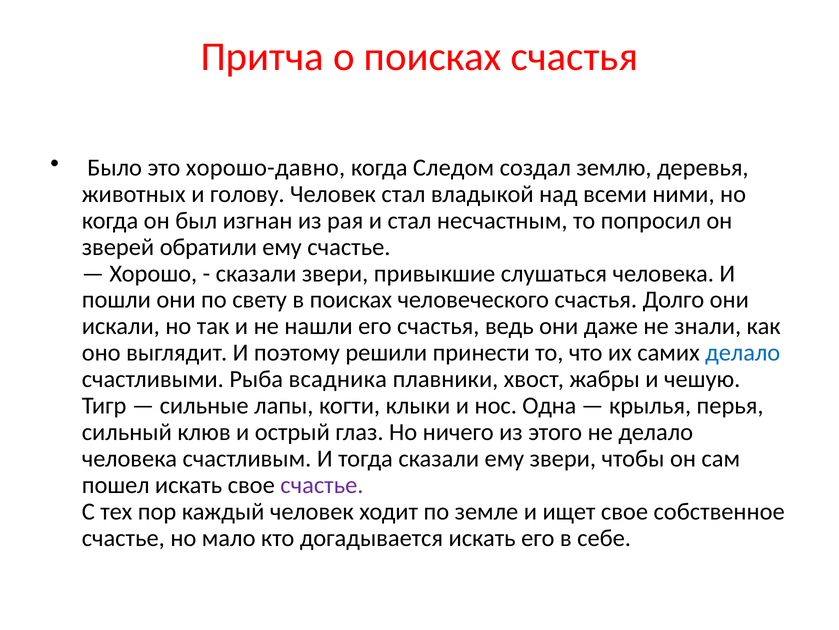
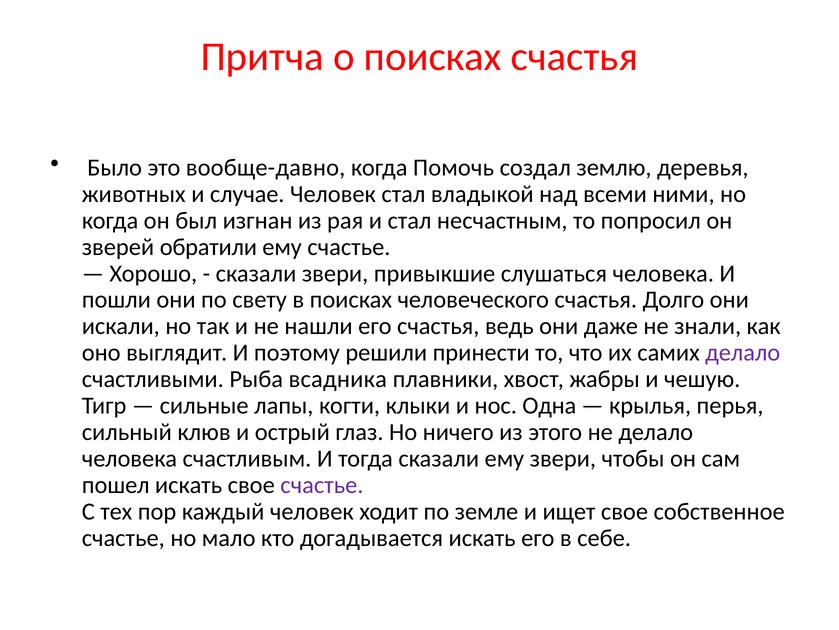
хорошо-давно: хорошо-давно -> вообще-давно (266, 167)
Следом: Следом -> Помочь (454, 167)
голову: голову -> случае (247, 194)
делало colour: blue -> purple (743, 352)
